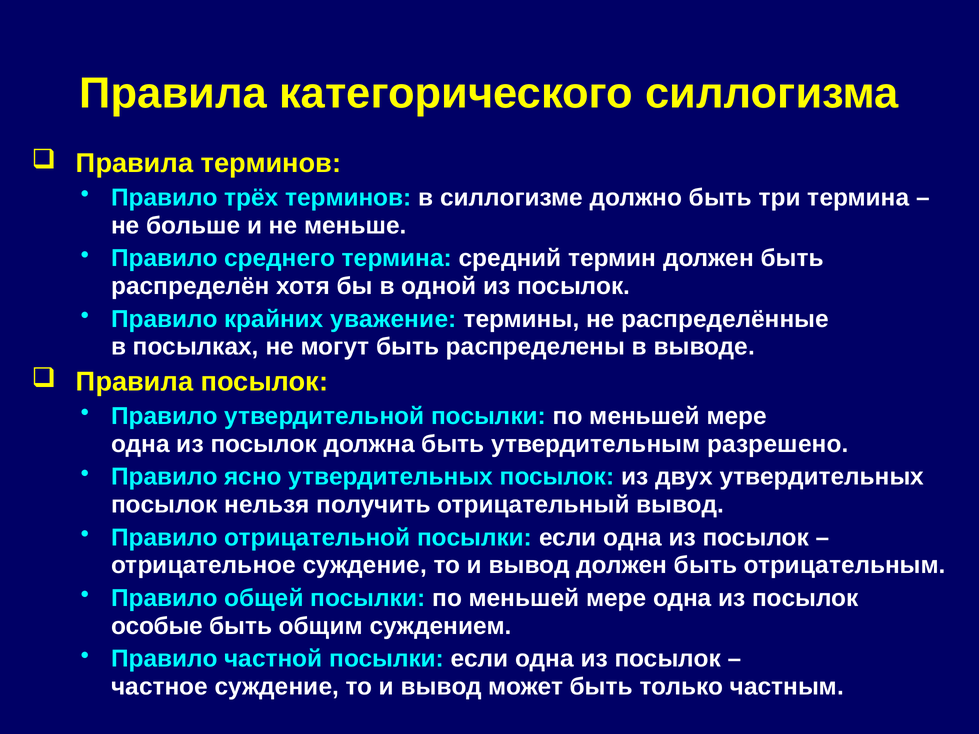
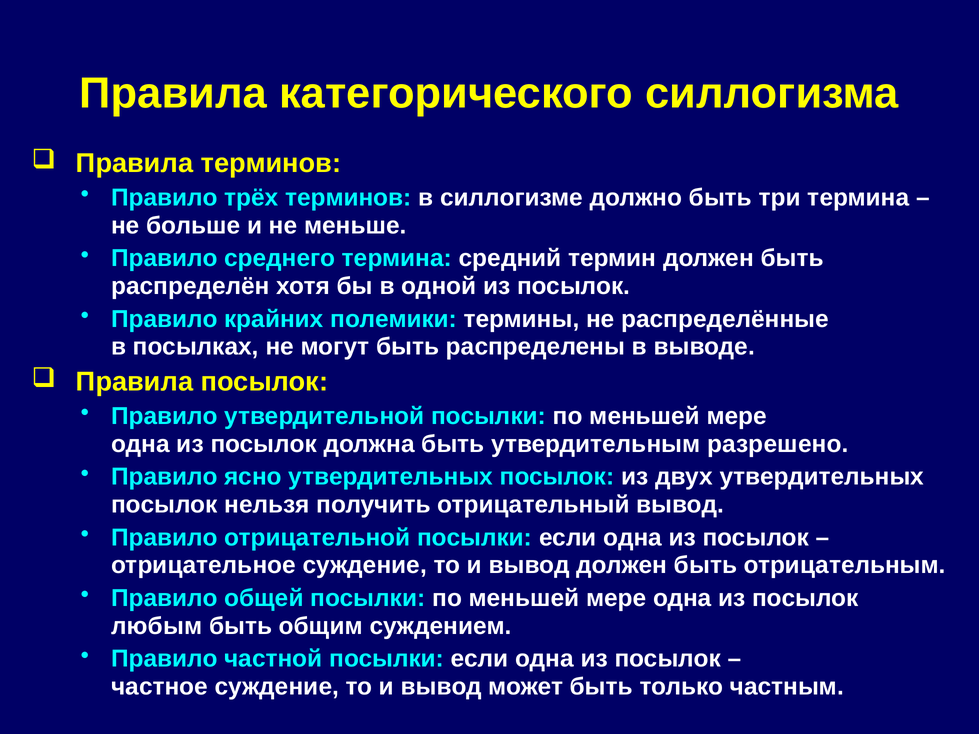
уважение: уважение -> полемики (394, 319)
особые: особые -> любым (157, 626)
